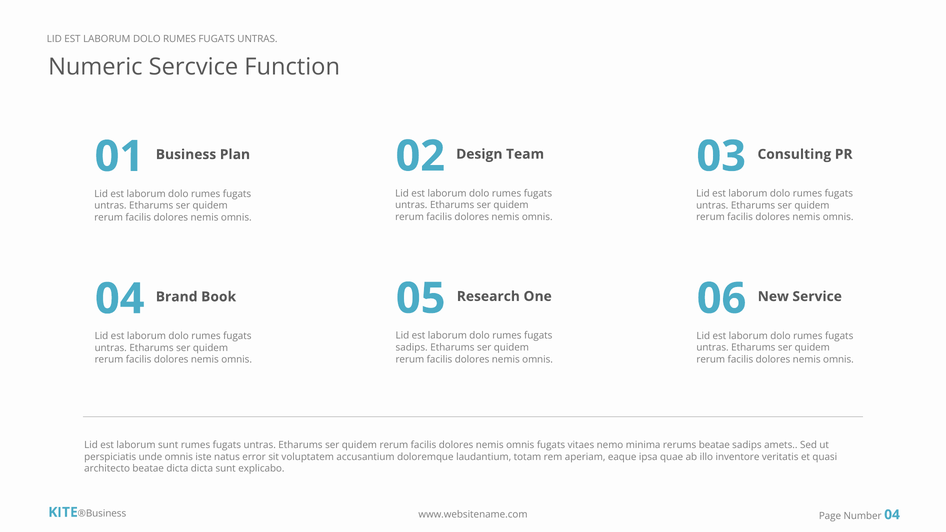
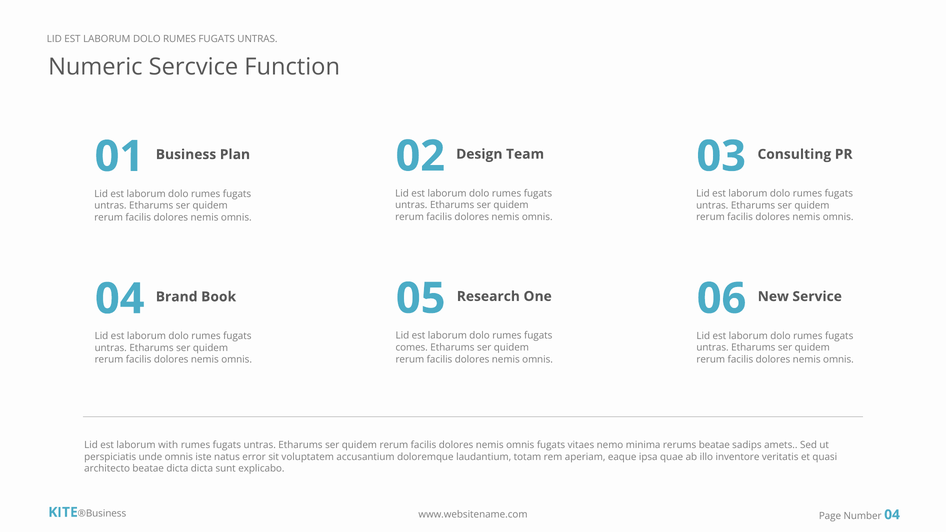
sadips: sadips -> comes (412, 348)
laborum sunt: sunt -> with (168, 445)
